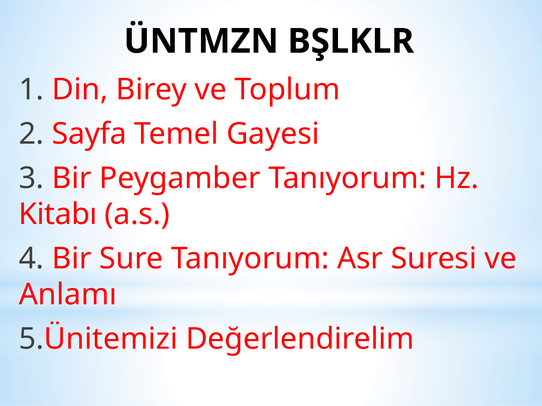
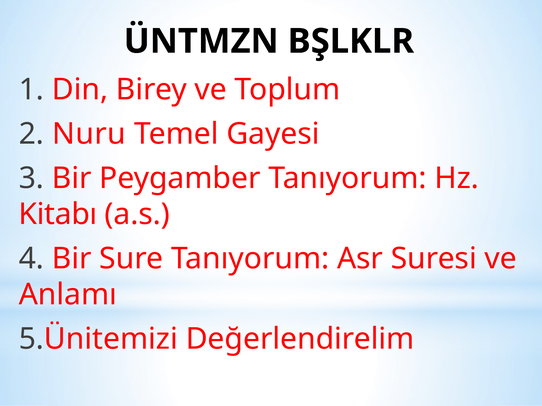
Sayfa: Sayfa -> Nuru (89, 134)
